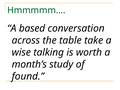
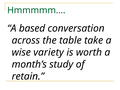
talking: talking -> variety (49, 52)
found: found -> retain (28, 76)
